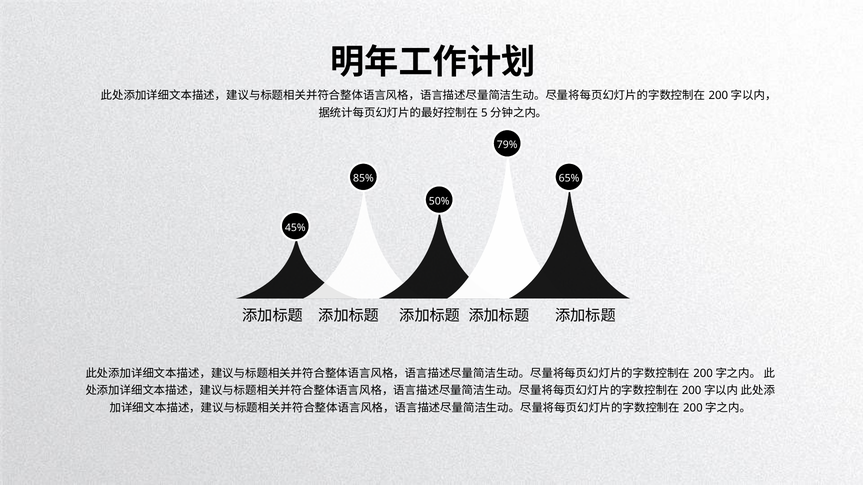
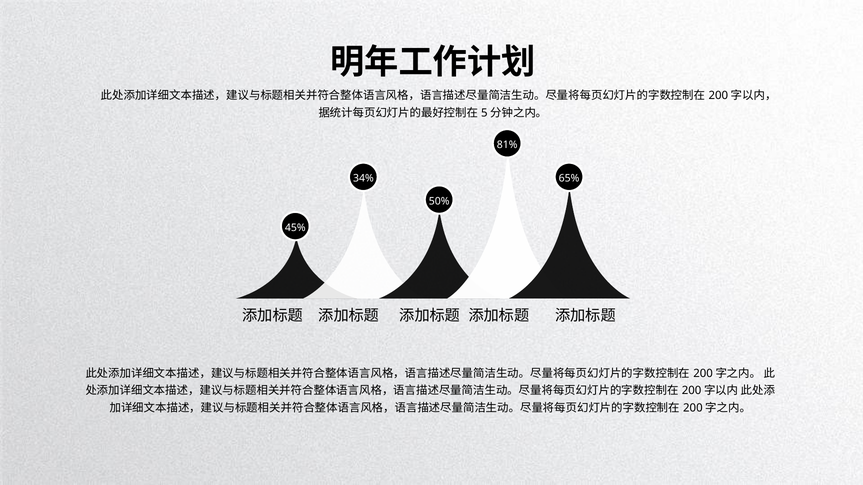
79%: 79% -> 81% (507, 145)
85%: 85% -> 34% (363, 178)
